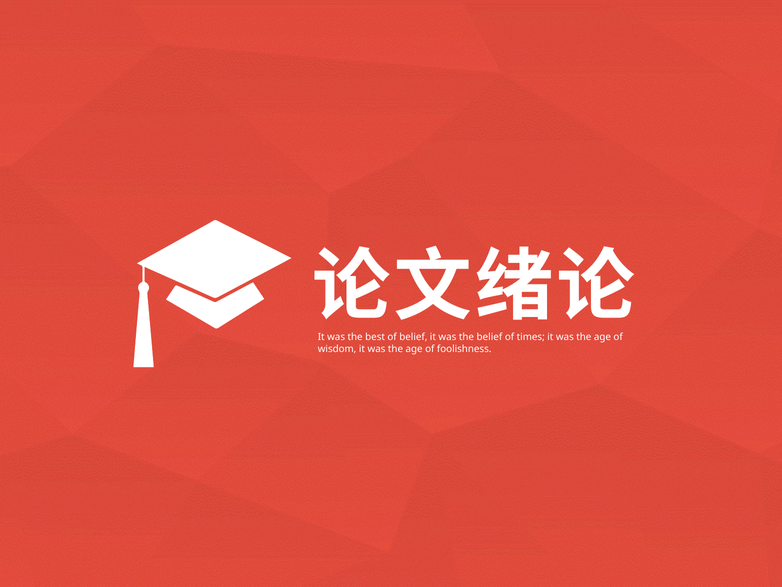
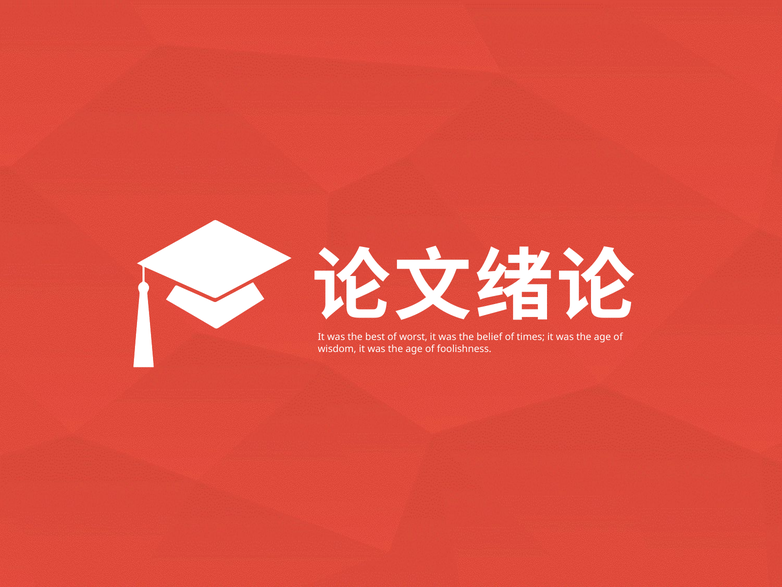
of belief: belief -> worst (413, 337)
